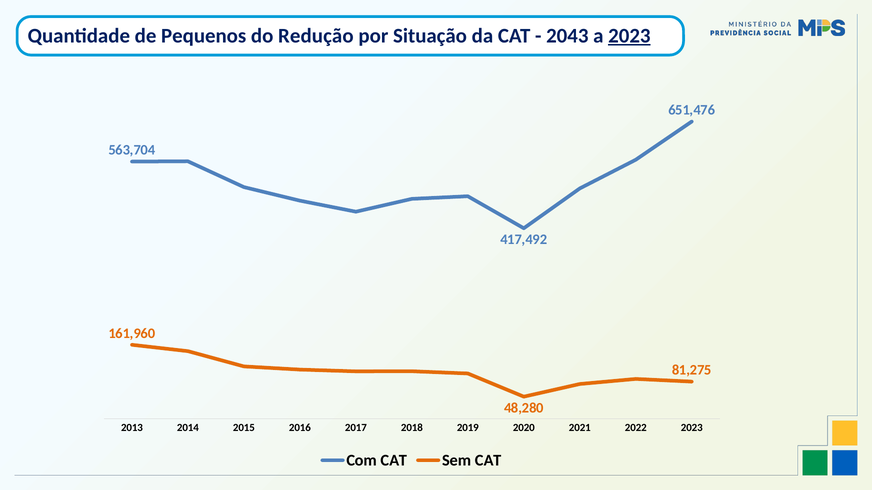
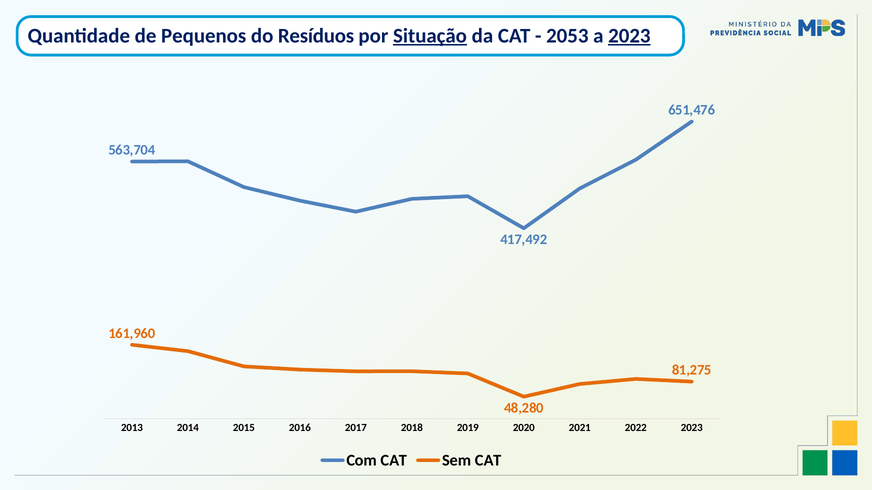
Redução: Redução -> Resíduos (316, 36)
Situação underline: none -> present (430, 36)
2043: 2043 -> 2053 (567, 36)
